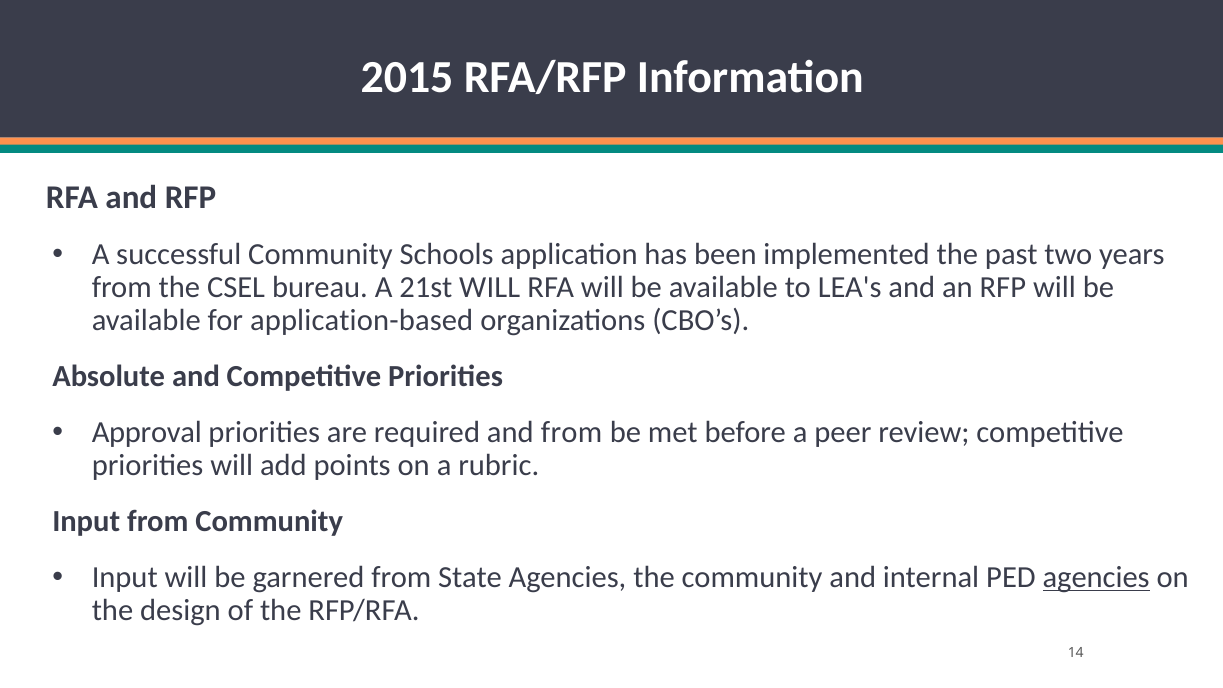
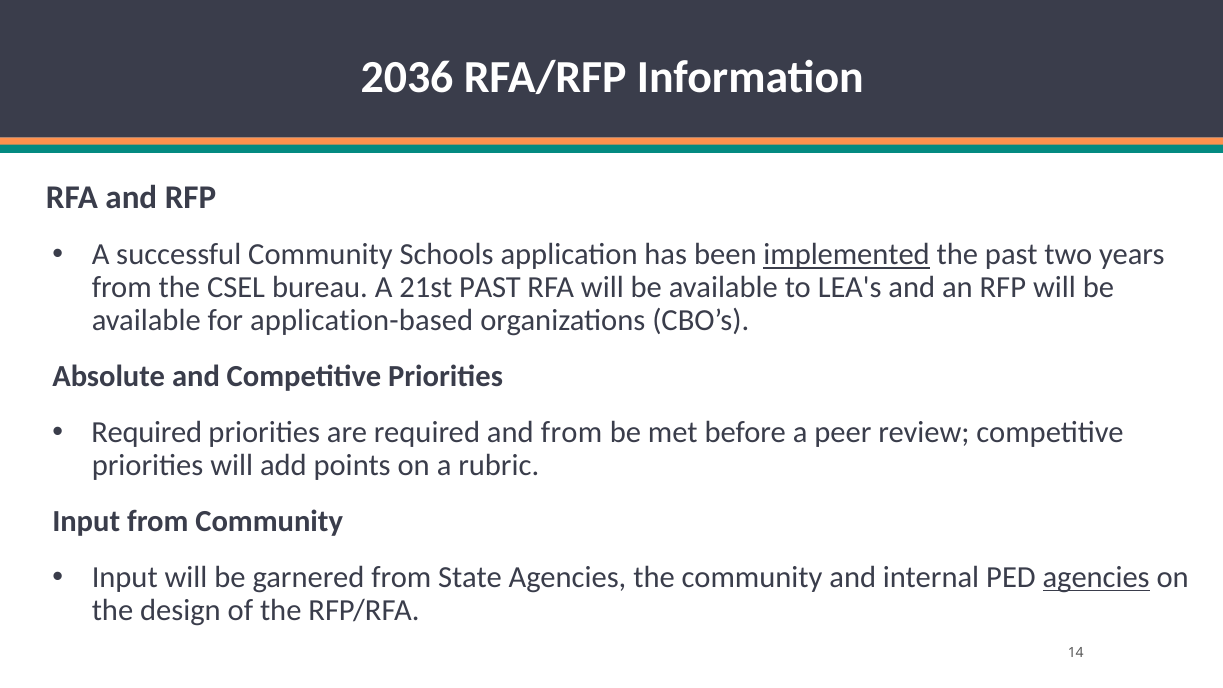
2015: 2015 -> 2036 (407, 77)
implemented underline: none -> present (847, 255)
21st WILL: WILL -> PAST (490, 288)
Approval: Approval -> Required (147, 432)
